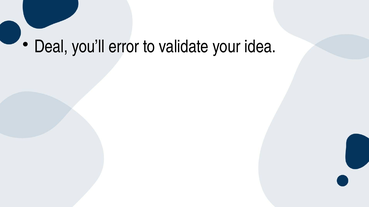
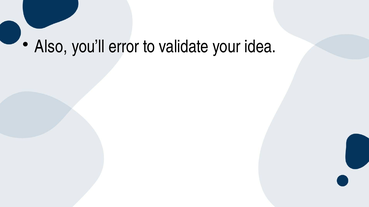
Deal: Deal -> Also (51, 47)
